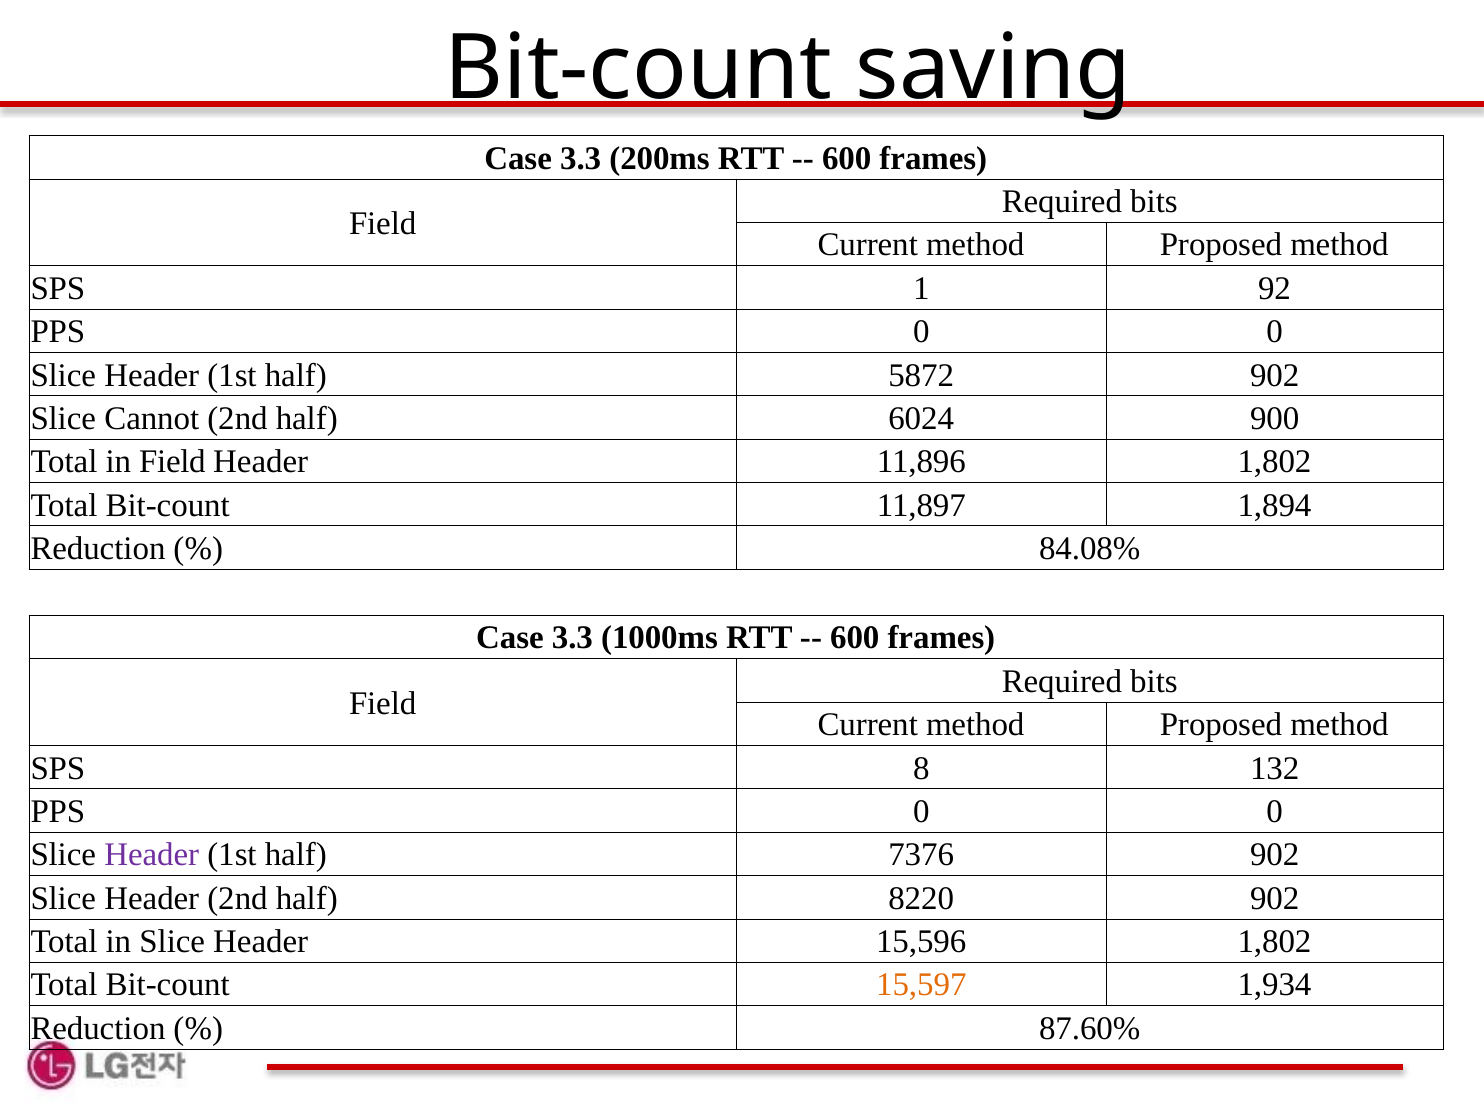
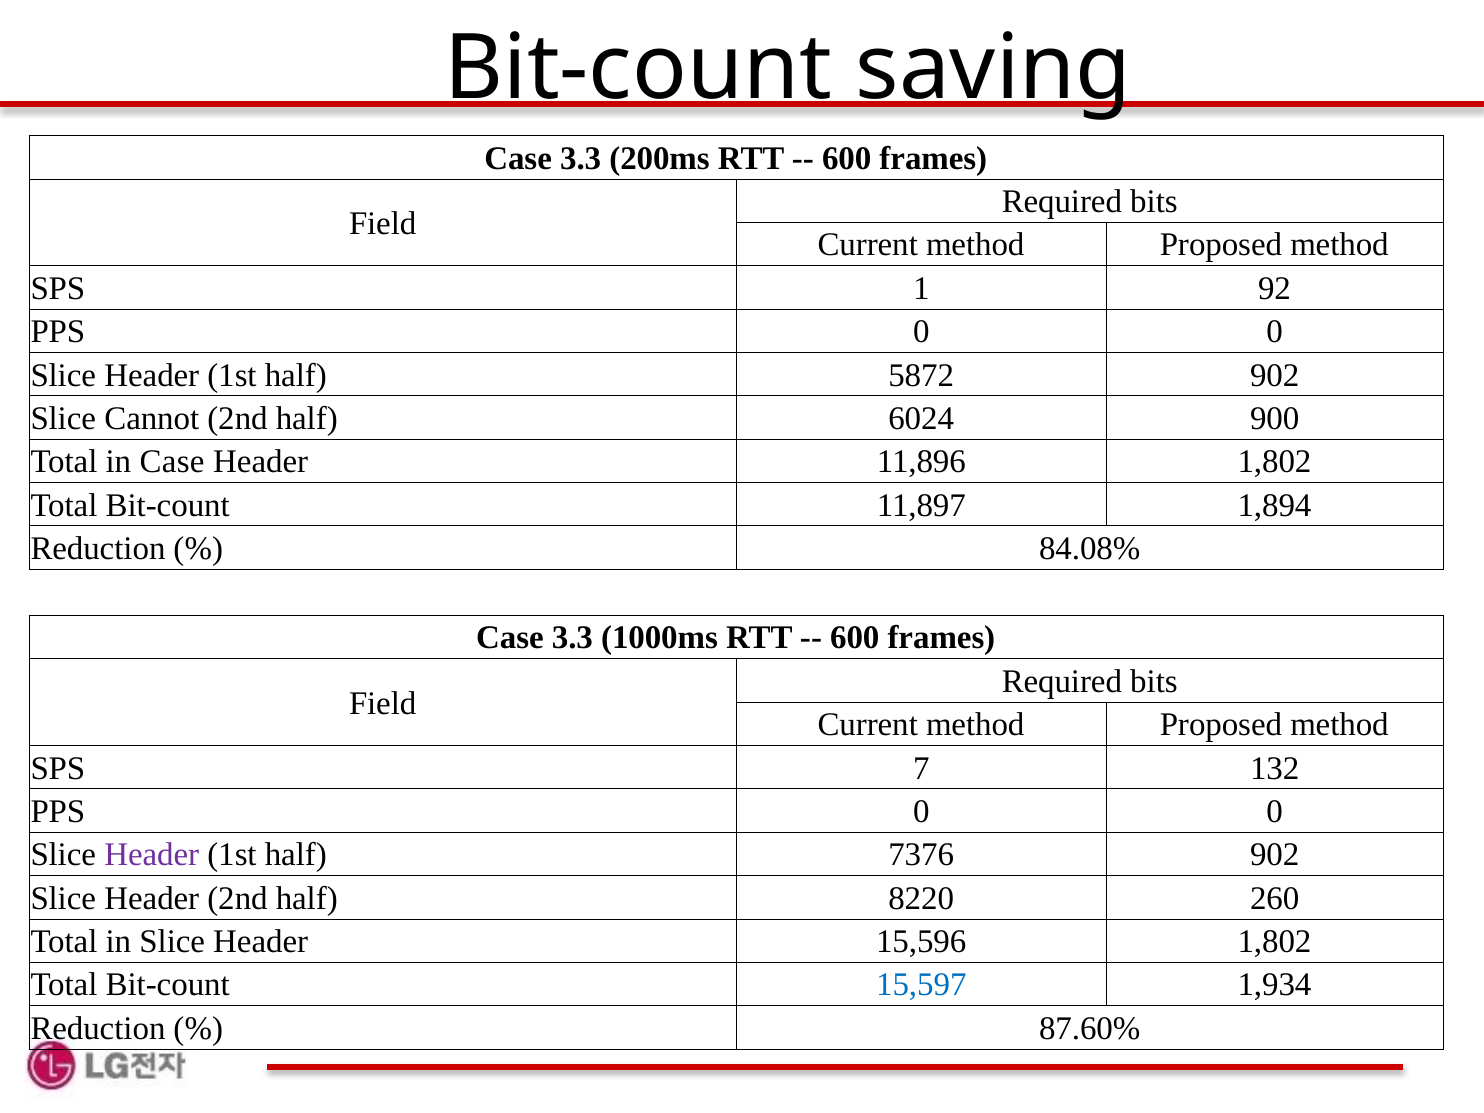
in Field: Field -> Case (172, 462)
8: 8 -> 7 (921, 768)
8220 902: 902 -> 260 (1275, 898)
15,597 colour: orange -> blue (921, 985)
